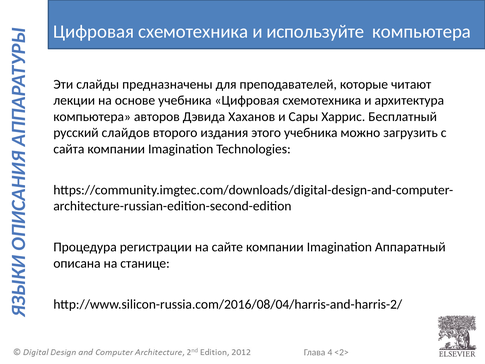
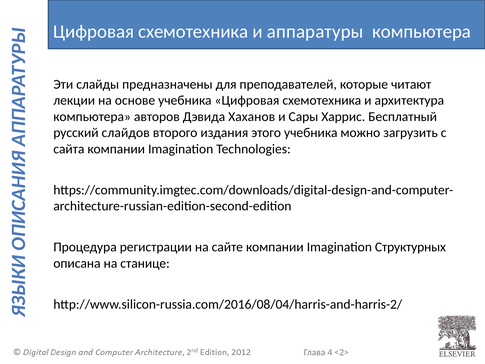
используйте: используйте -> аппаратуры (315, 32)
Аппаратный: Аппаратный -> Структурных (410, 247)
